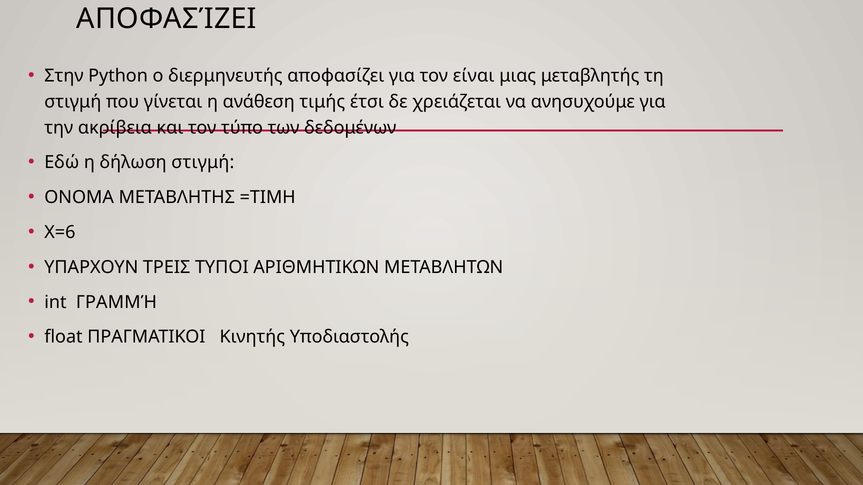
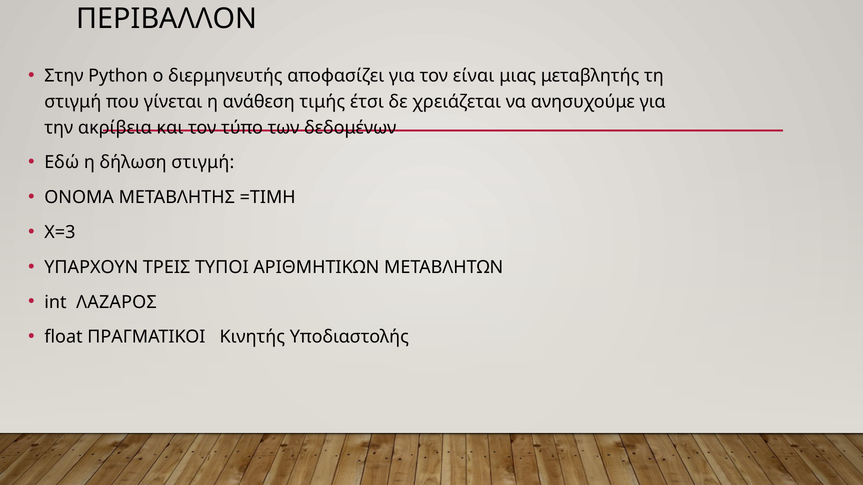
ΑΠΟΦΑΣΊΖΕΙ: ΑΠΟΦΑΣΊΖΕΙ -> ΠΕΡΙΒΑΛΛΟΝ (167, 19)
Χ=6: Χ=6 -> Χ=3 (60, 233)
ΓΡΑΜΜΉ: ΓΡΑΜΜΉ -> ΛΑΖΑΡΟΣ (116, 302)
